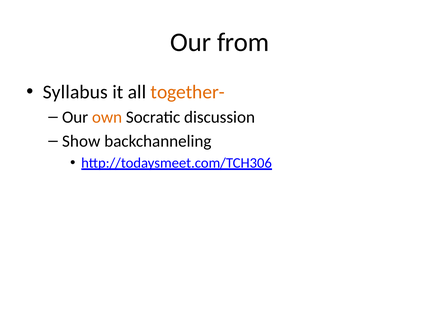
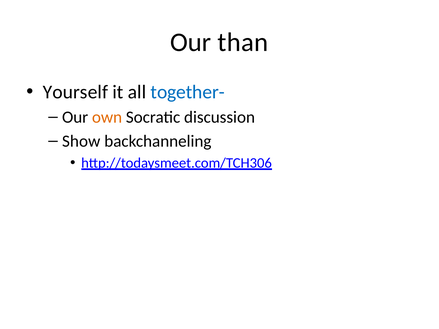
from: from -> than (243, 42)
Syllabus: Syllabus -> Yourself (75, 92)
together- colour: orange -> blue (188, 92)
